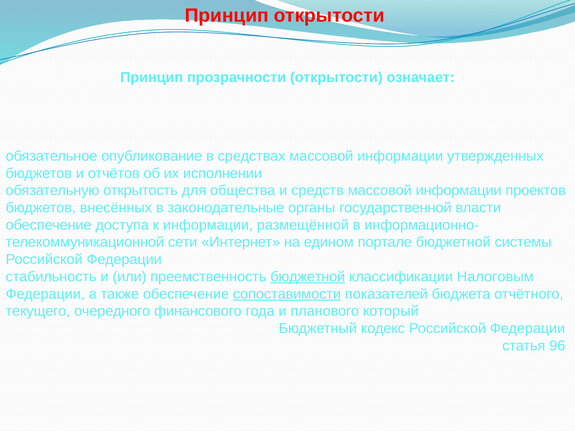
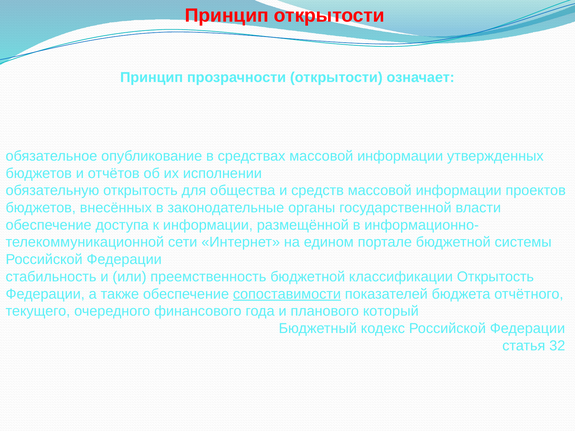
бюджетной underline: present -> none (308, 277)
классификации Налоговым: Налоговым -> Открытость (495, 277)
96: 96 -> 32 (557, 346)
